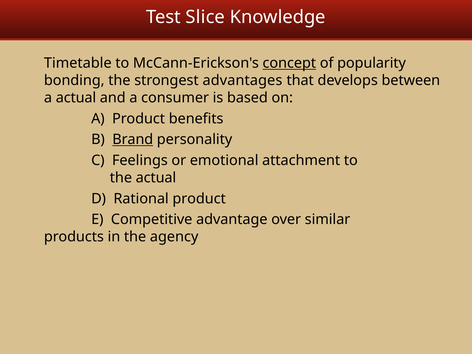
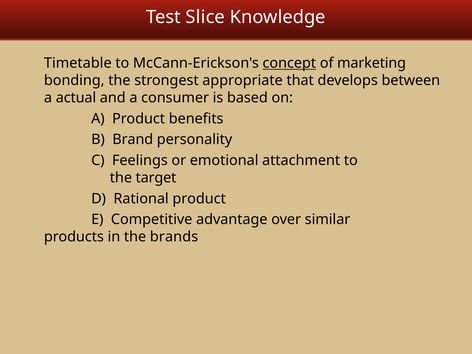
popularity: popularity -> marketing (372, 63)
advantages: advantages -> appropriate (243, 80)
Brand underline: present -> none (133, 140)
the actual: actual -> target (156, 178)
agency: agency -> brands (174, 237)
